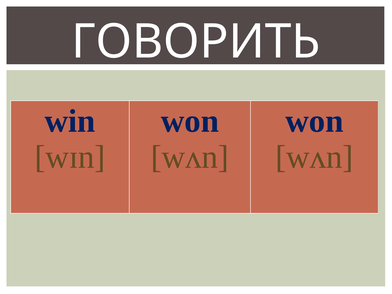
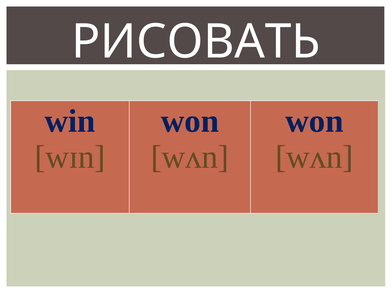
ГОВОРИТЬ: ГОВОРИТЬ -> РИСОВАТЬ (196, 42)
